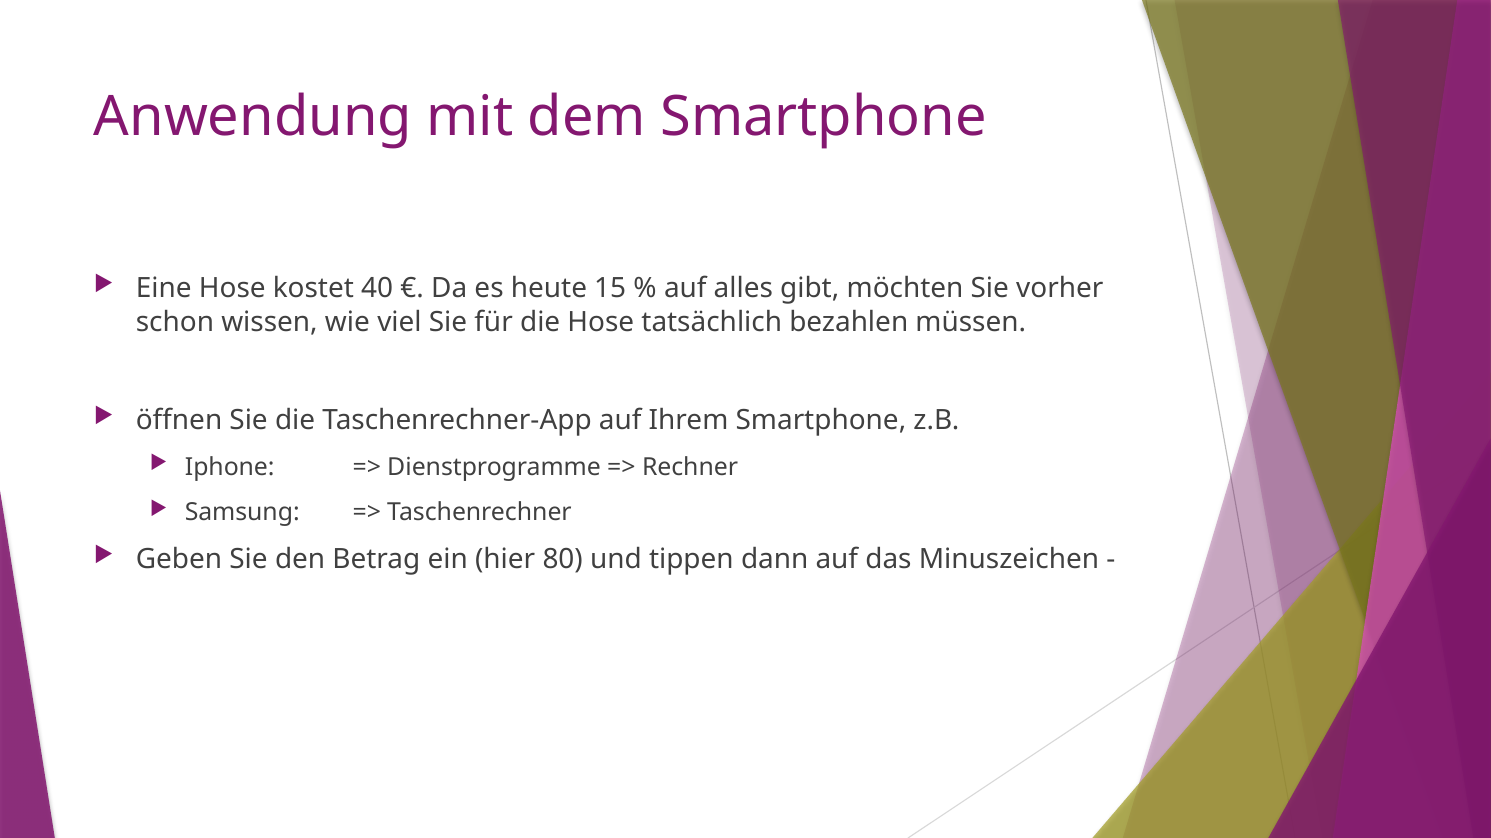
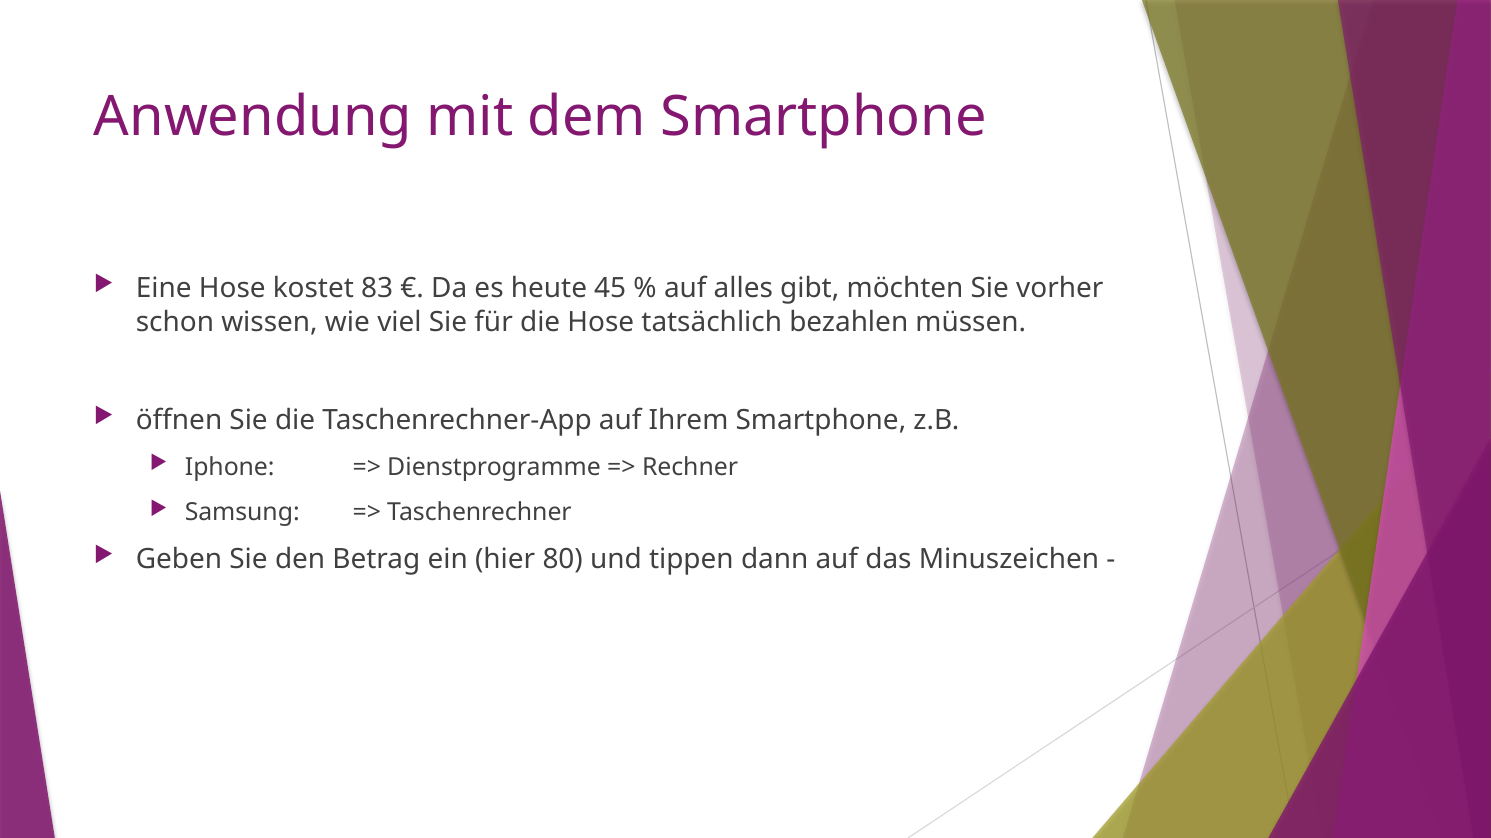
40: 40 -> 83 (377, 289)
15: 15 -> 45 (610, 289)
